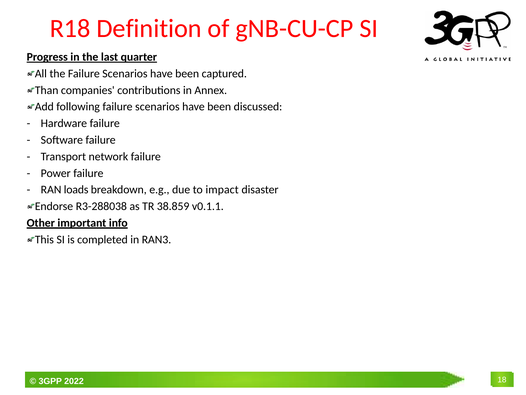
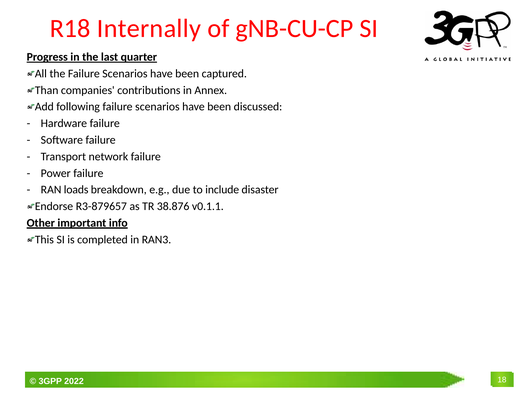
Definition: Definition -> Internally (149, 28)
impact: impact -> include (222, 190)
R3-288038: R3-288038 -> R3-879657 (101, 206)
38.859: 38.859 -> 38.876 (173, 206)
